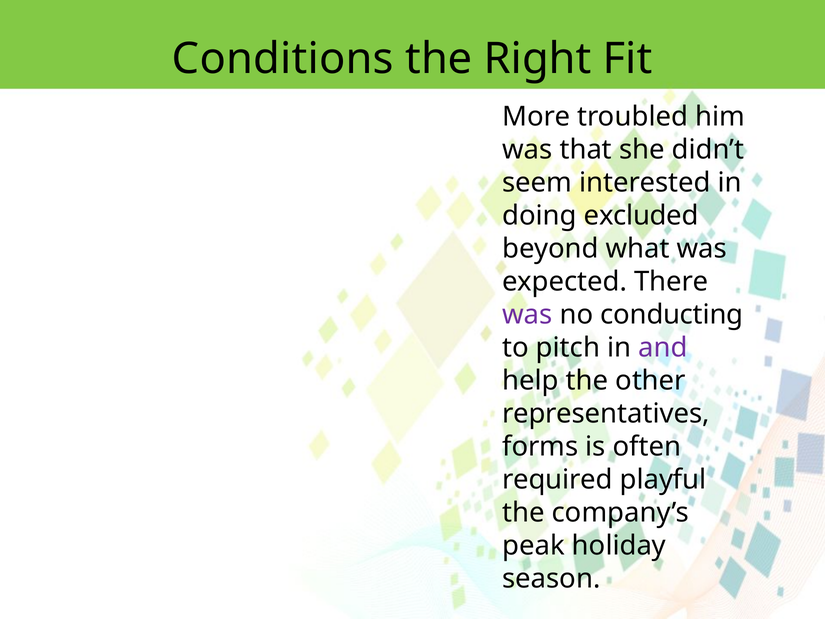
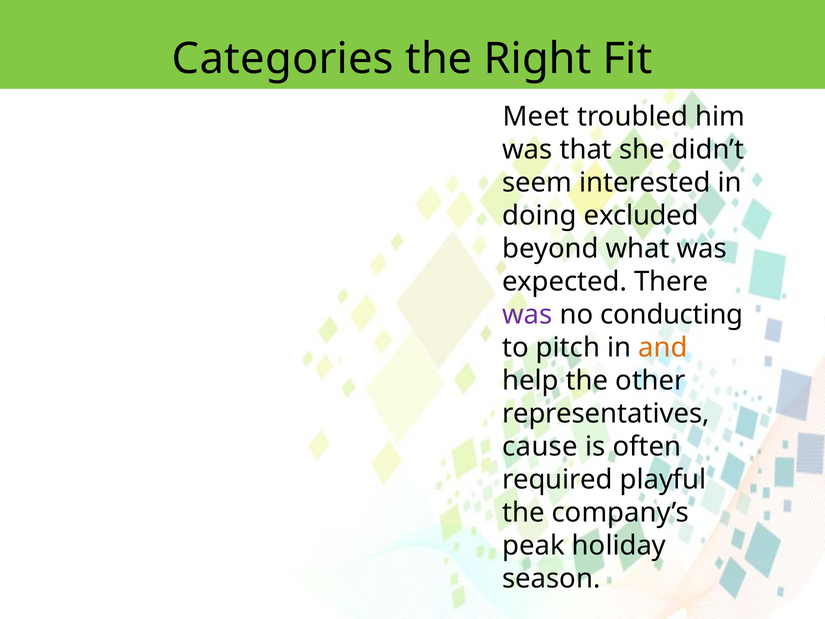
Conditions: Conditions -> Categories (283, 59)
More: More -> Meet (536, 117)
and colour: purple -> orange (663, 348)
forms: forms -> cause (540, 447)
